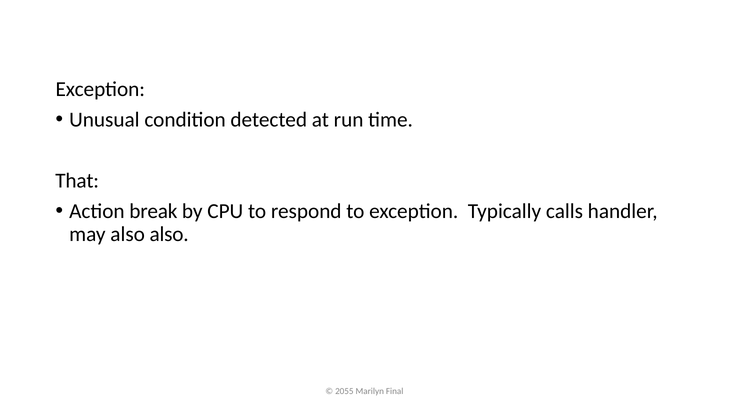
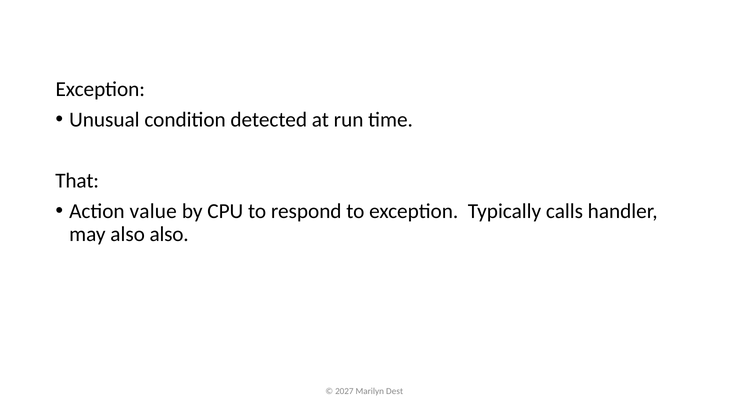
break: break -> value (153, 211)
2055: 2055 -> 2027 (344, 392)
Final: Final -> Dest (395, 392)
